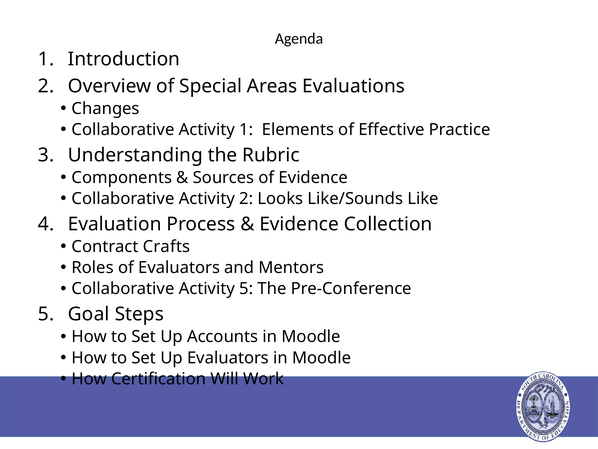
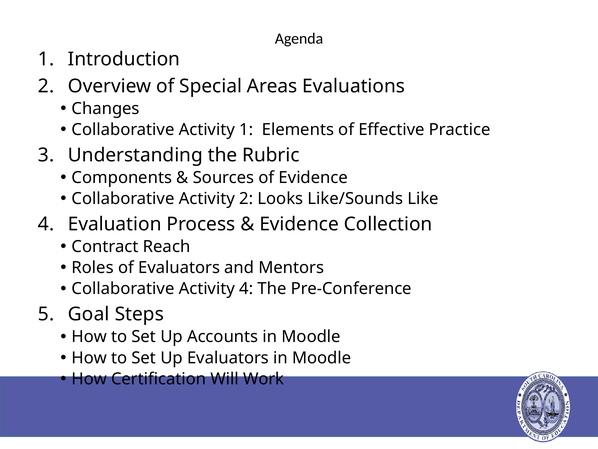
Crafts: Crafts -> Reach (167, 246)
Activity 5: 5 -> 4 (246, 288)
